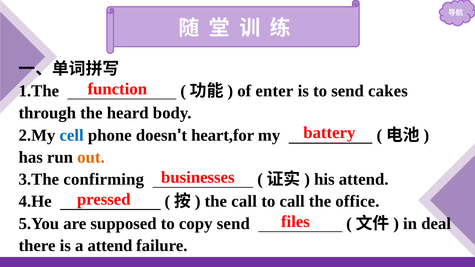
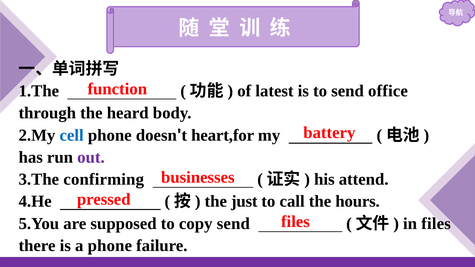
enter: enter -> latest (274, 91)
cakes: cakes -> office (388, 91)
out colour: orange -> purple (91, 157)
the call: call -> just (244, 202)
office: office -> hours (358, 202)
in deal: deal -> files (436, 224)
a attend: attend -> phone (110, 246)
